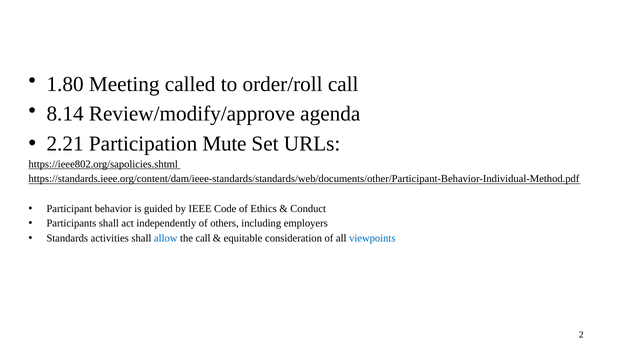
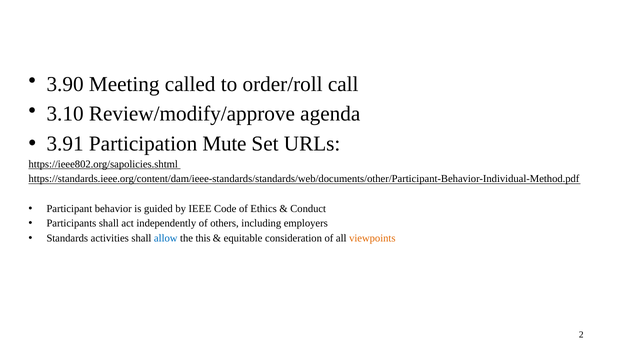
1.80: 1.80 -> 3.90 (65, 84)
8.14: 8.14 -> 3.10 (65, 114)
2.21: 2.21 -> 3.91 (65, 144)
the call: call -> this (203, 238)
viewpoints colour: blue -> orange (372, 238)
